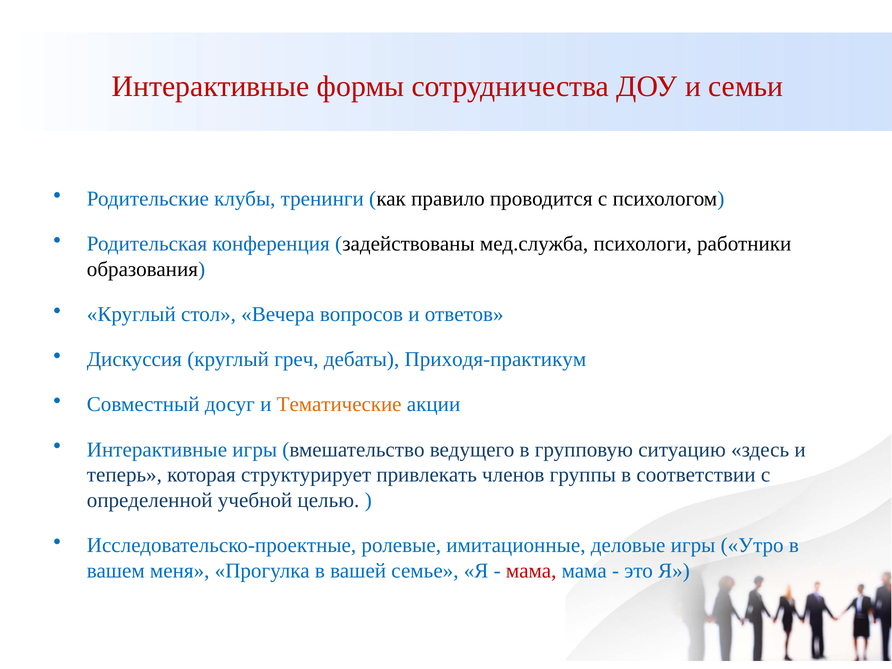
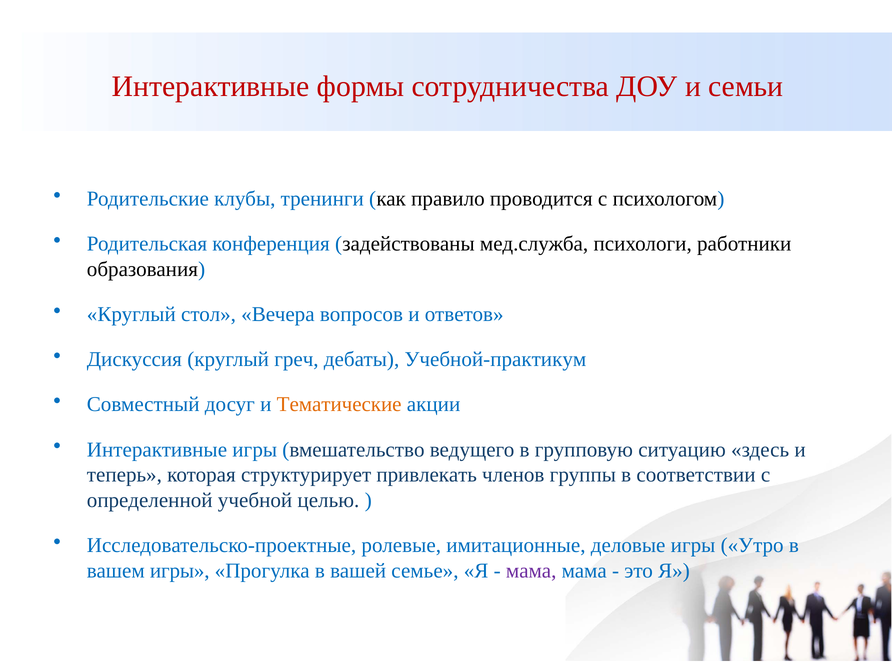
Приходя-практикум: Приходя-практикум -> Учебной-практикум (495, 359)
вашем меня: меня -> игры (180, 571)
мама colour: red -> purple (531, 571)
